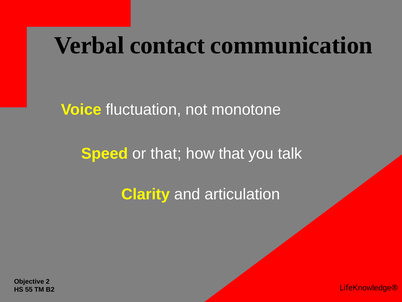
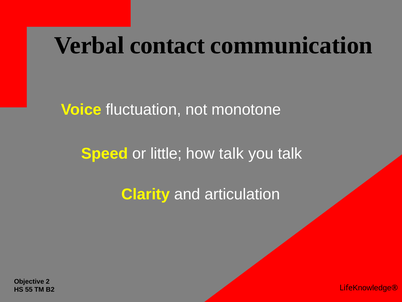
or that: that -> little (166, 153)
how that: that -> talk (231, 153)
